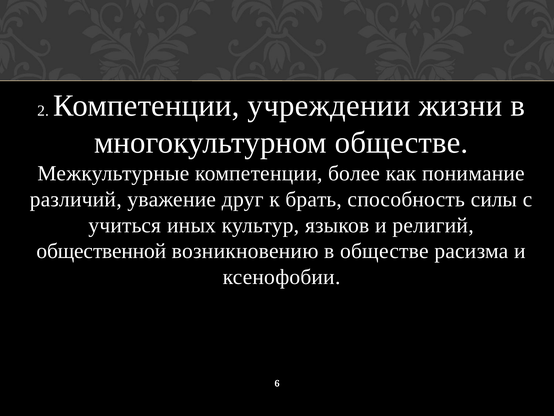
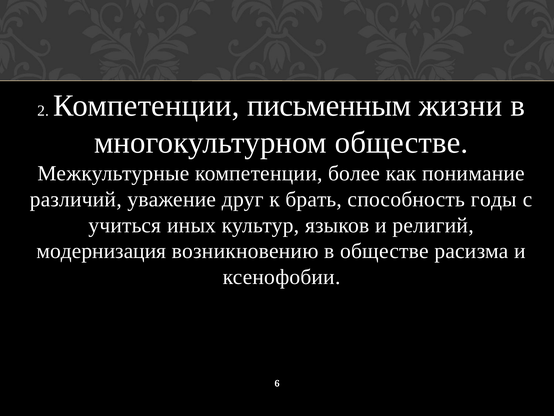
учреждении: учреждении -> письменным (329, 106)
силы: силы -> годы (494, 199)
общественной: общественной -> модернизация (101, 251)
